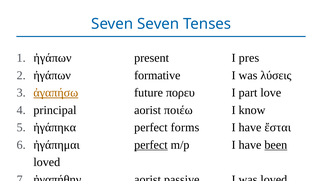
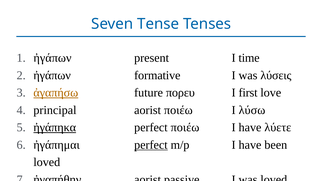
Seven Seven: Seven -> Tense (158, 24)
pres: pres -> time (249, 58)
part: part -> first (248, 93)
know: know -> λύσω (252, 110)
ἠγάπηκα underline: none -> present (55, 128)
perfect forms: forms -> ποιέω (185, 128)
ἔσται: ἔσται -> λύετε (278, 128)
been underline: present -> none (276, 145)
